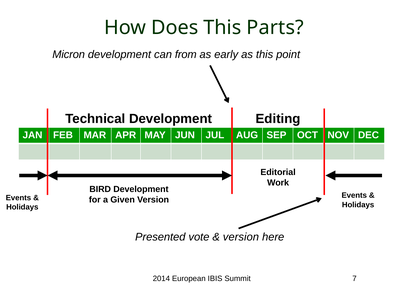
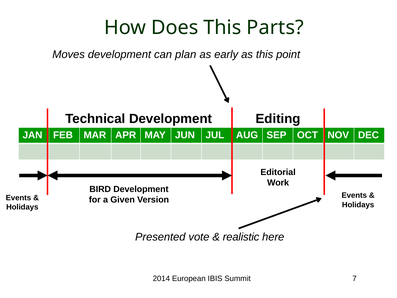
Micron: Micron -> Moves (69, 54)
from: from -> plan (186, 54)
version: version -> realistic (241, 237)
